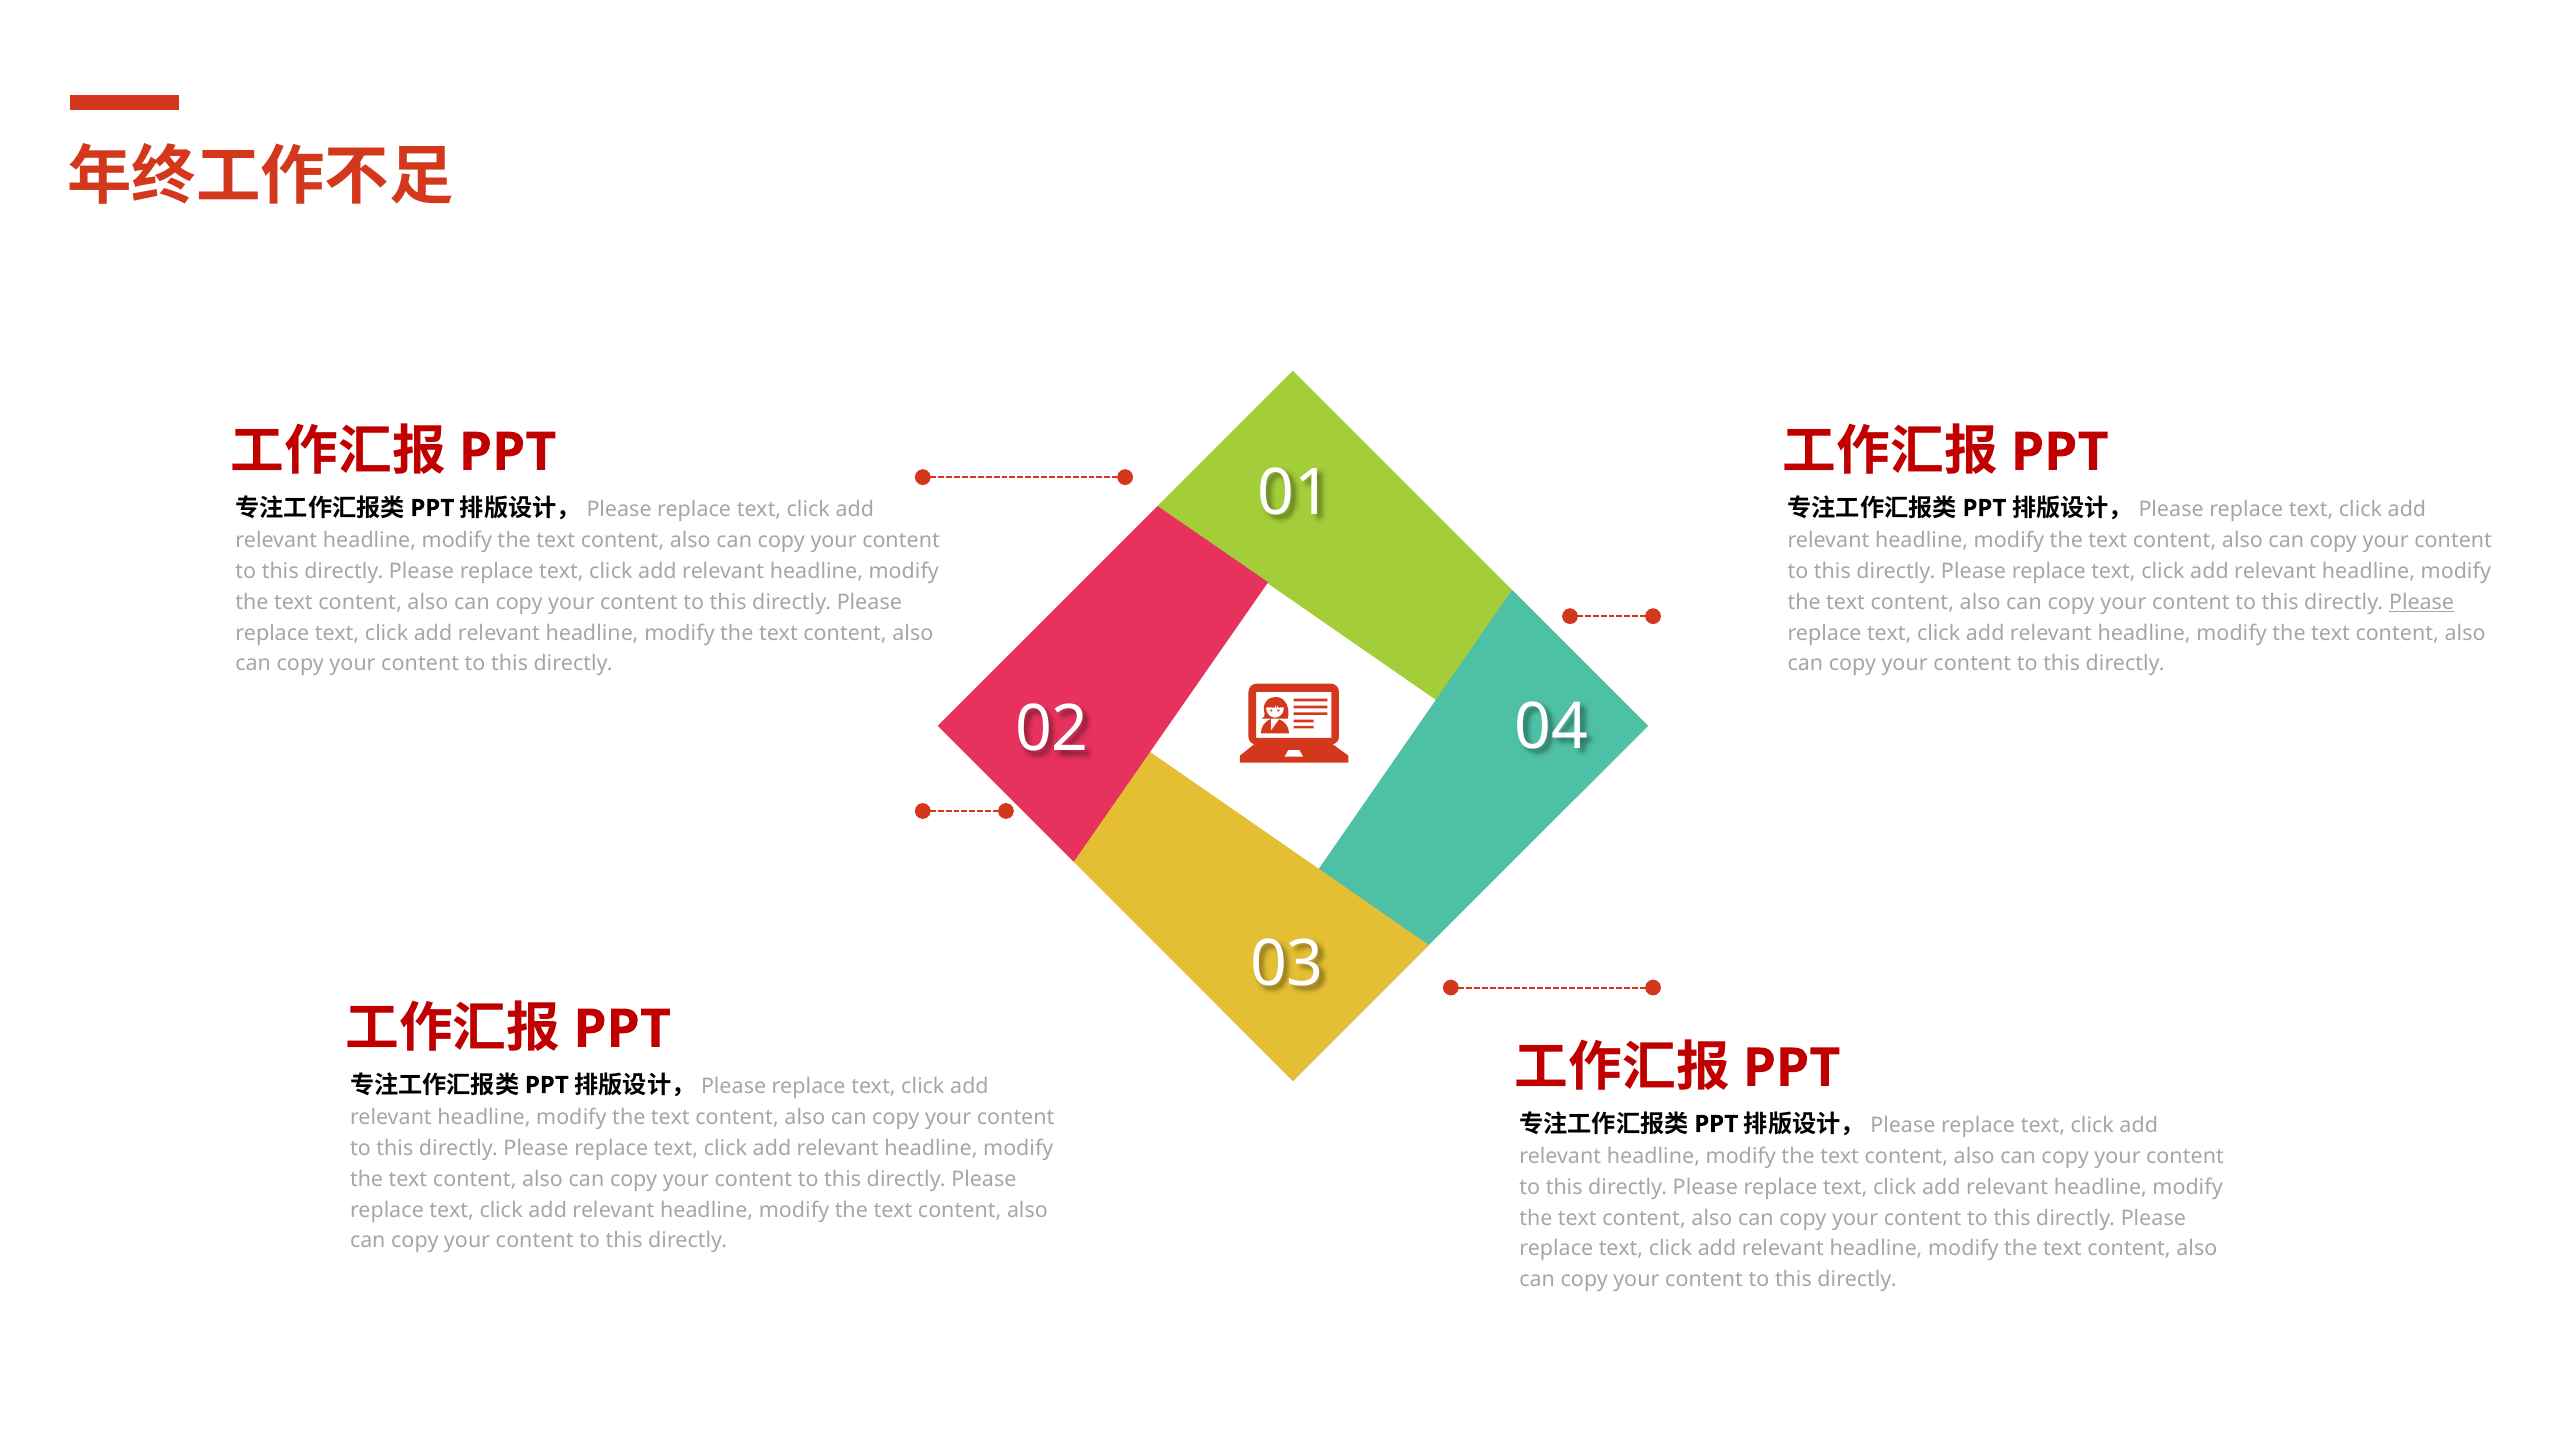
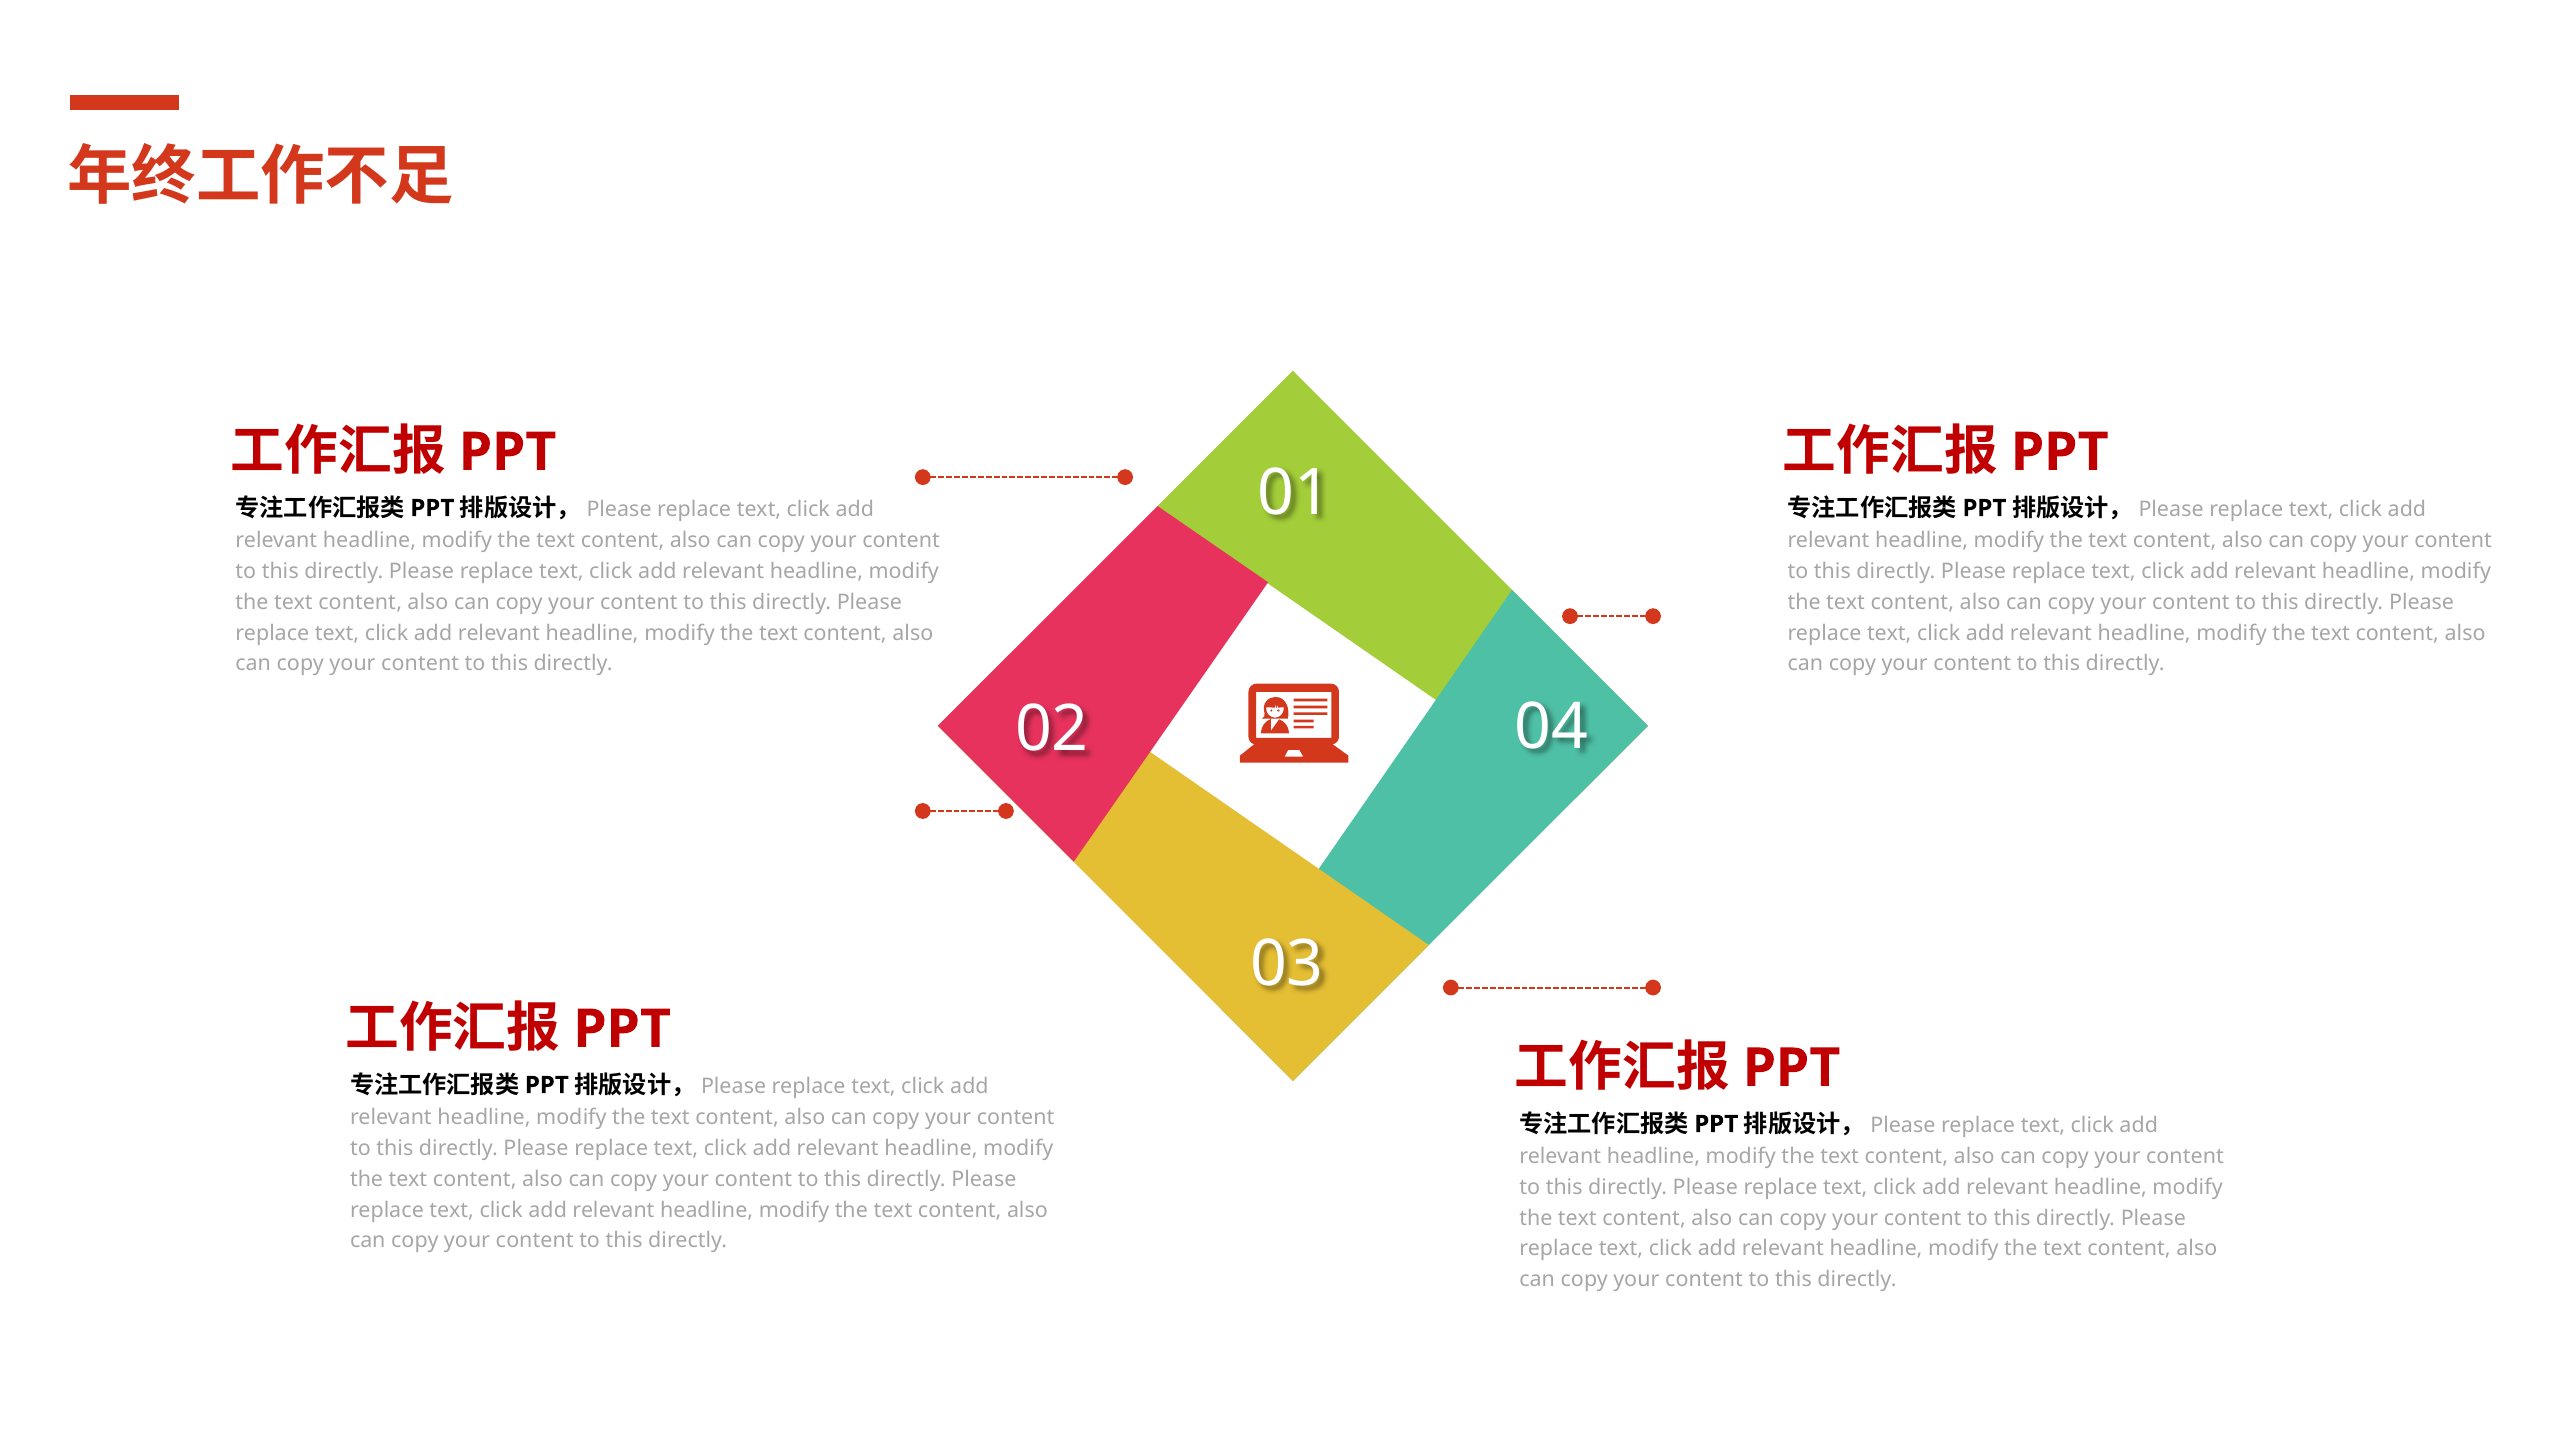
Please underline: present -> none (2422, 602)
